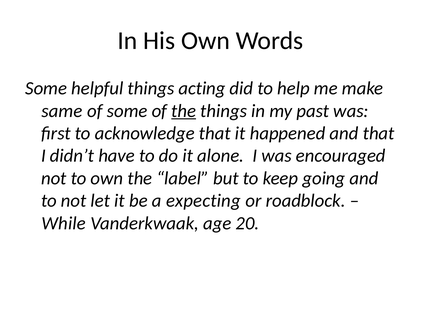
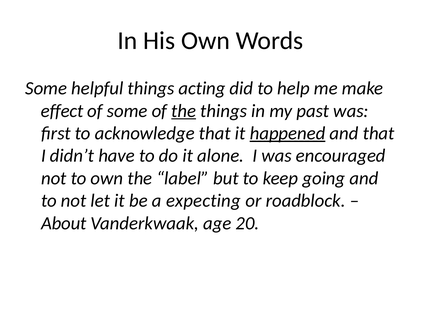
same: same -> effect (62, 111)
happened underline: none -> present (288, 133)
While: While -> About (64, 223)
